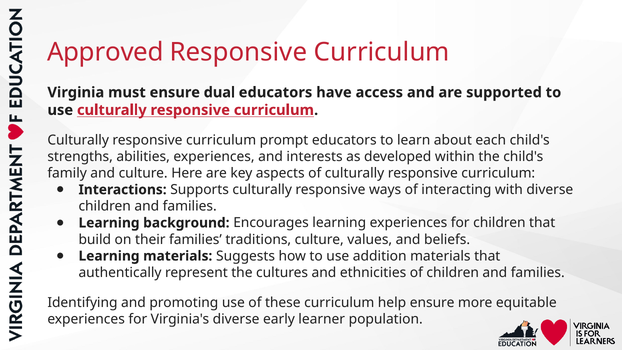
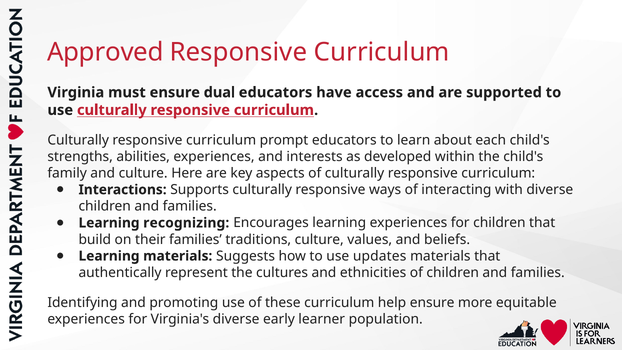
background: background -> recognizing (186, 223)
addition: addition -> updates (380, 256)
